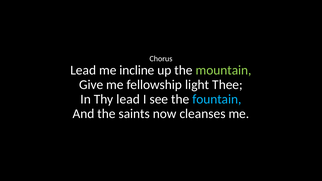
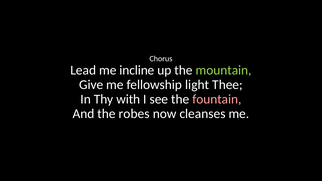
Thy lead: lead -> with (128, 99)
fountain colour: light blue -> pink (217, 99)
saints: saints -> robes (134, 114)
